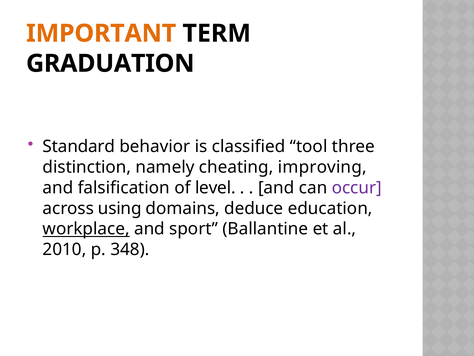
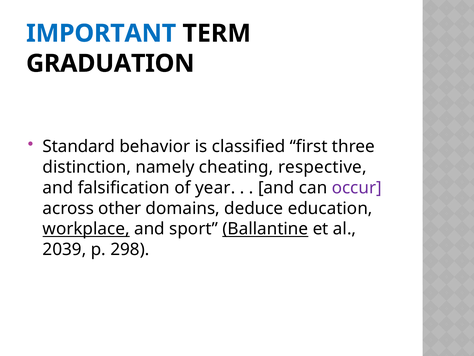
IMPORTANT colour: orange -> blue (101, 33)
tool: tool -> first (309, 146)
improving: improving -> respective (322, 167)
level: level -> year (215, 188)
using: using -> other (120, 208)
Ballantine underline: none -> present (265, 229)
2010: 2010 -> 2039 (64, 249)
348: 348 -> 298 (130, 249)
